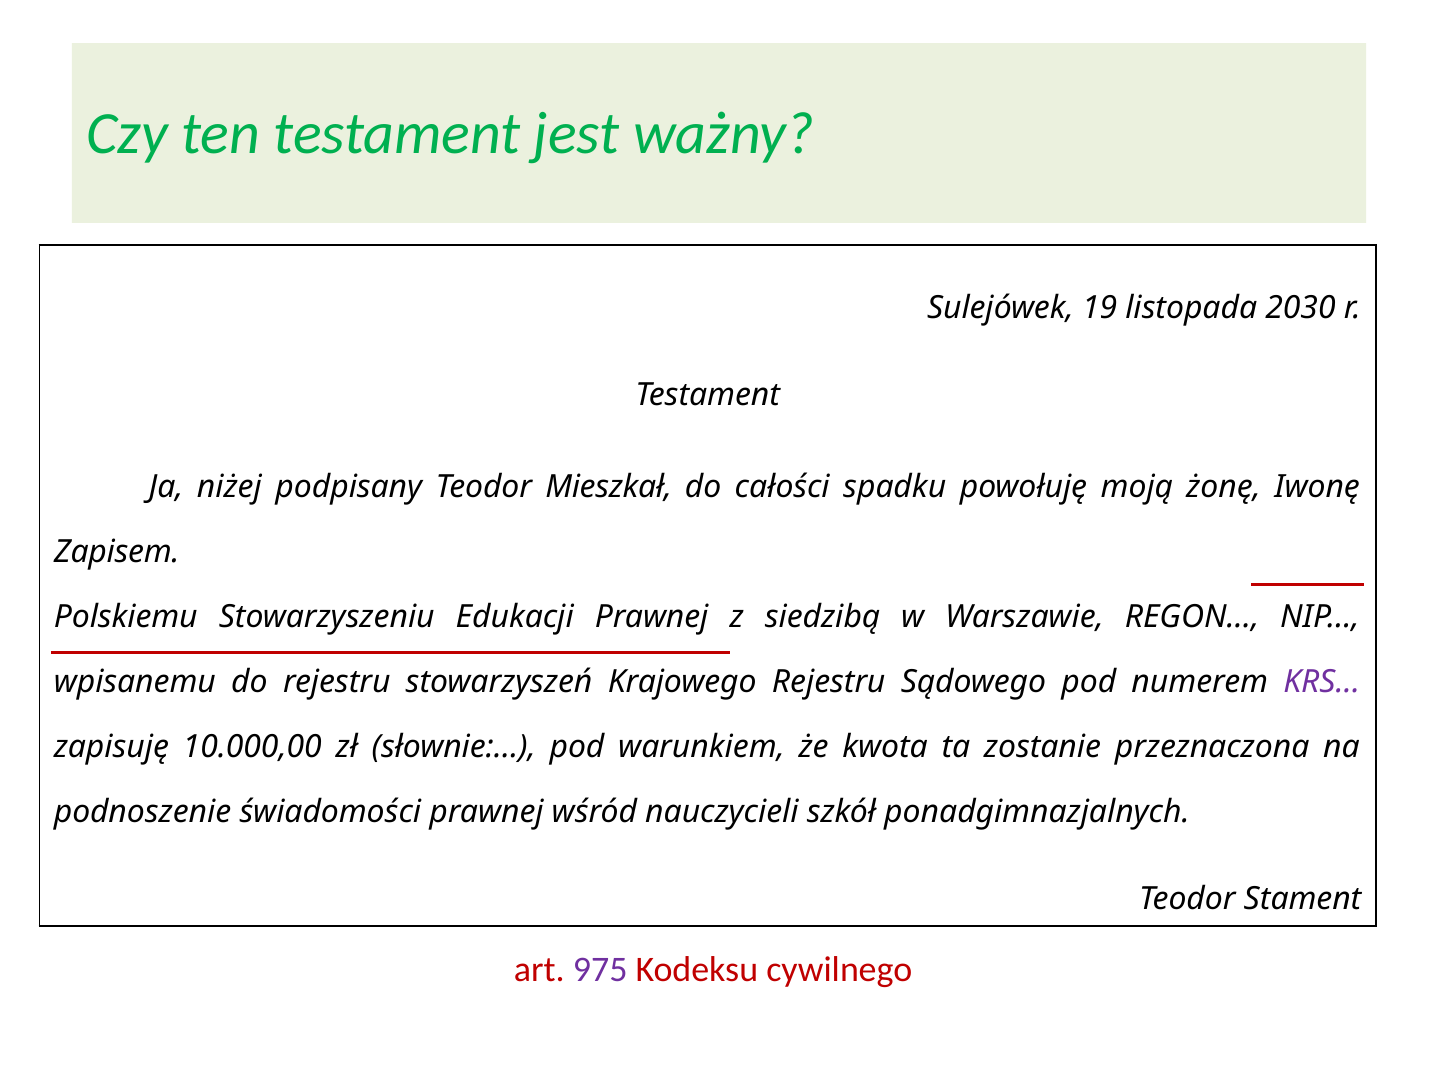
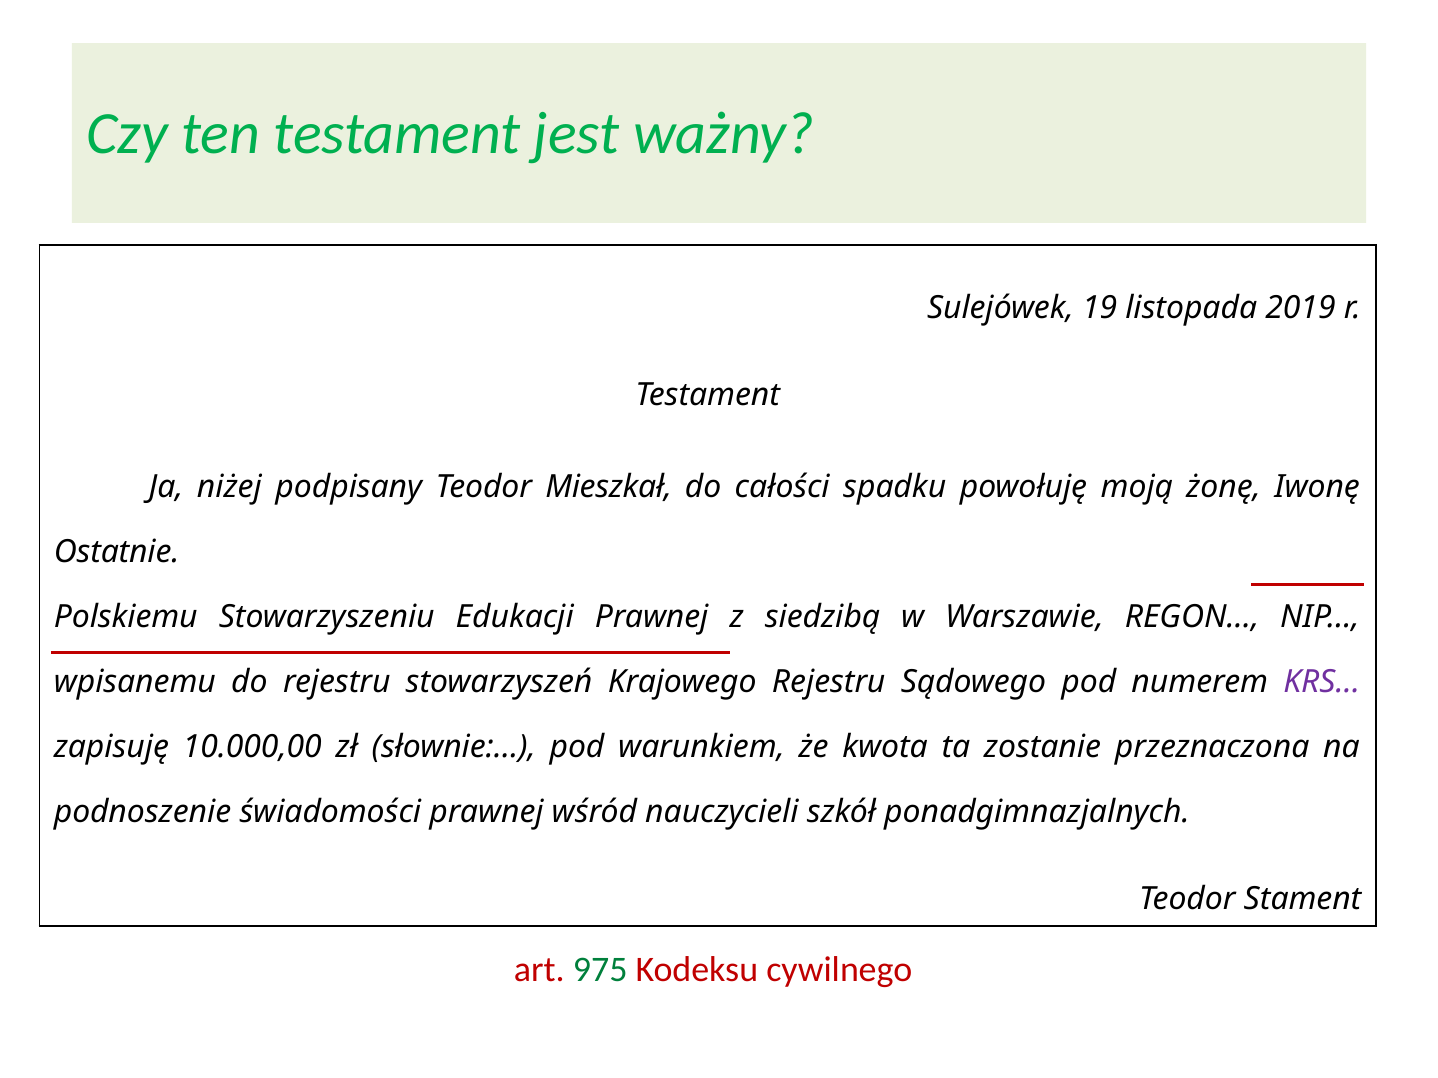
2030: 2030 -> 2019 (1300, 308)
Zapisem: Zapisem -> Ostatnie (117, 552)
975 colour: purple -> green (600, 970)
